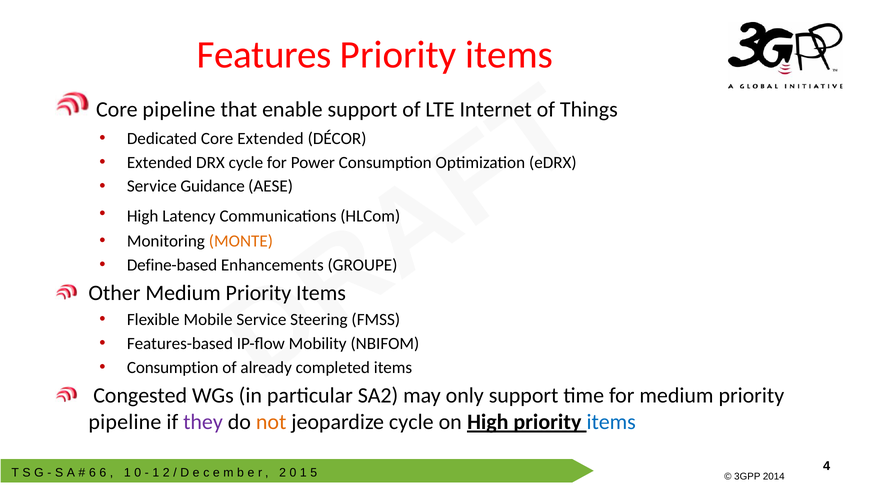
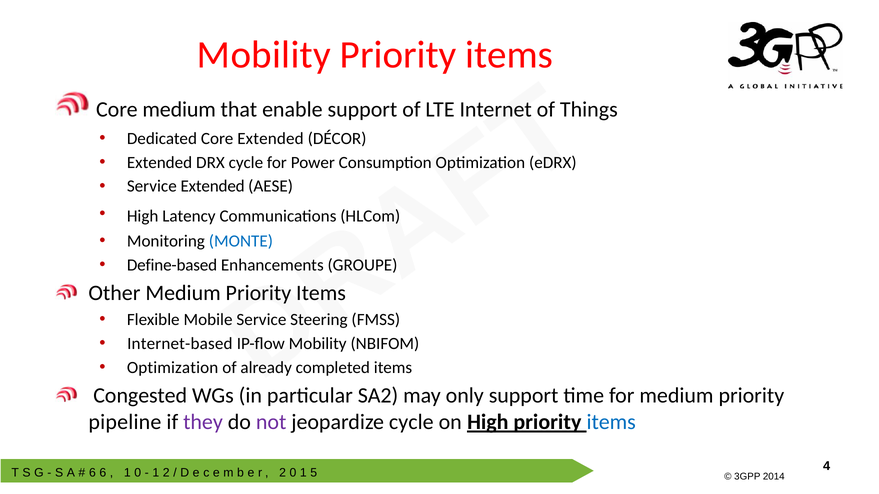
Features: Features -> Mobility (264, 55)
Core pipeline: pipeline -> medium (179, 110)
Service Guidance: Guidance -> Extended (213, 186)
MONTE colour: orange -> blue (241, 241)
Features-based: Features-based -> Internet-based (180, 344)
Consumption: Consumption -> Optimization (173, 368)
not colour: orange -> purple (271, 422)
